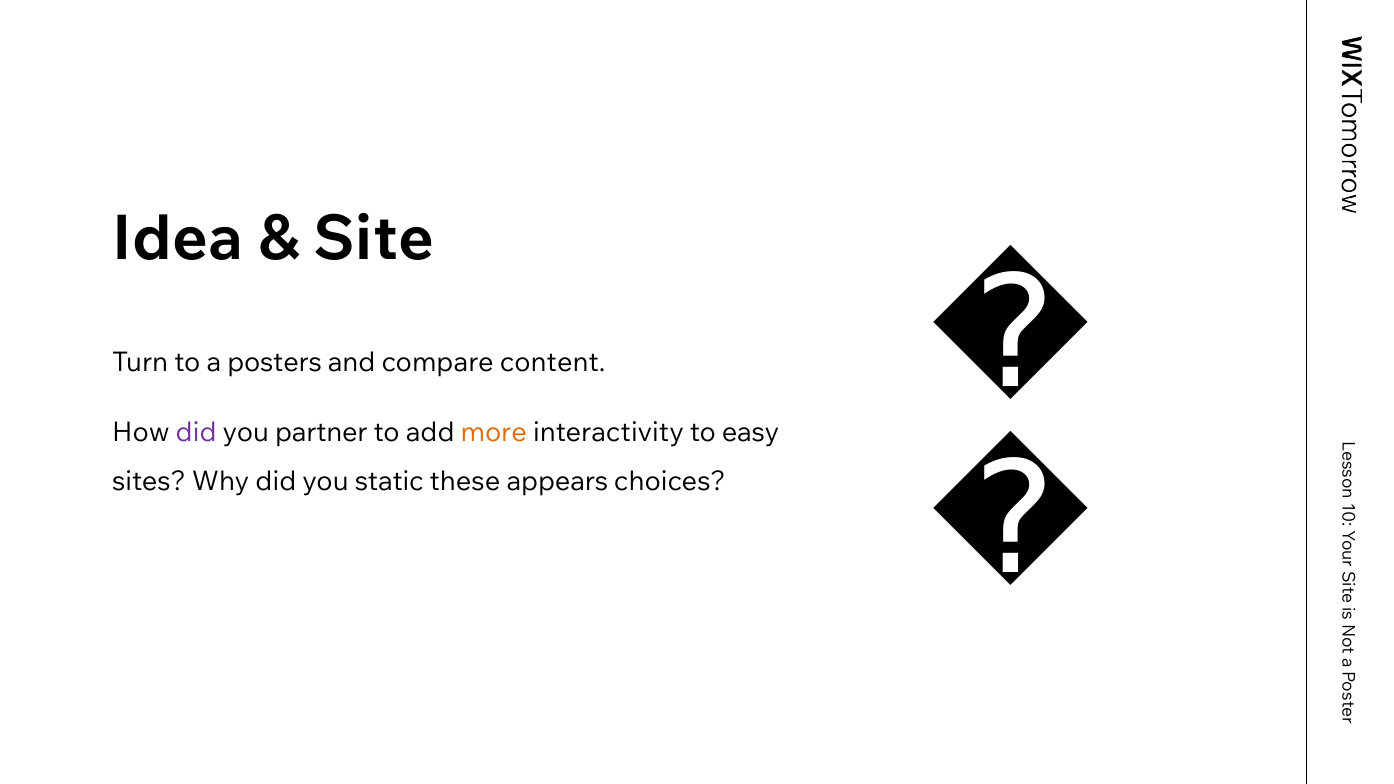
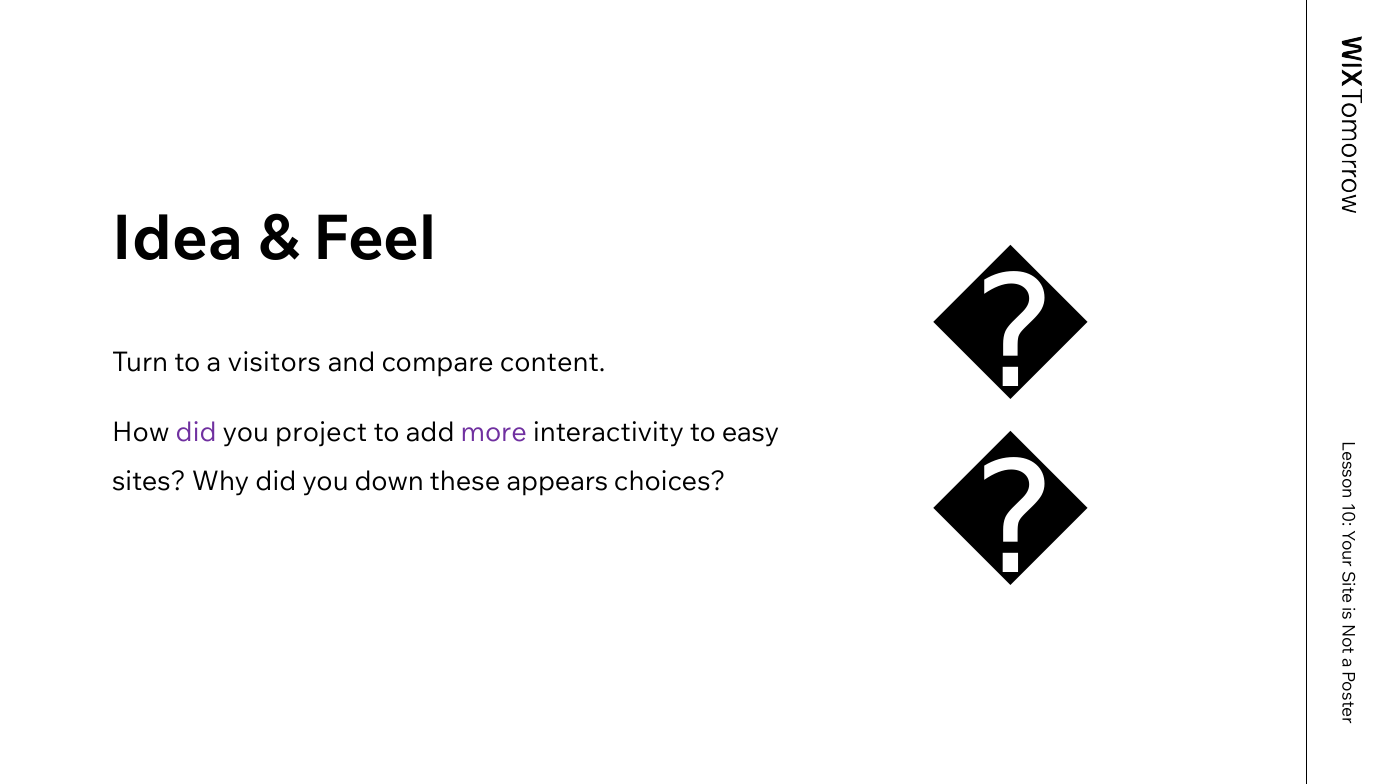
Site: Site -> Feel (375, 239)
posters: posters -> visitors (274, 363)
partner: partner -> project (321, 433)
more colour: orange -> purple (494, 433)
static: static -> down (389, 482)
